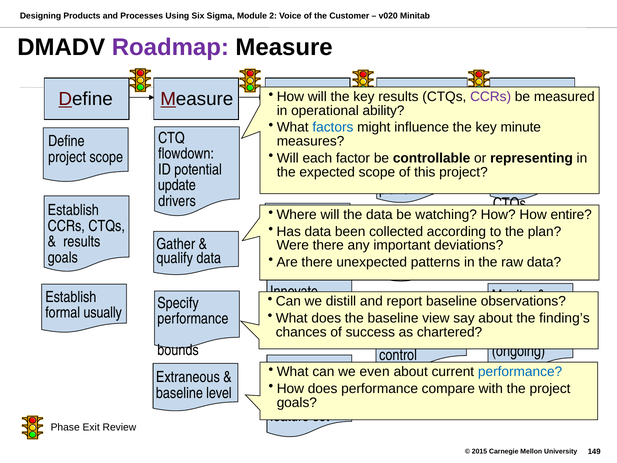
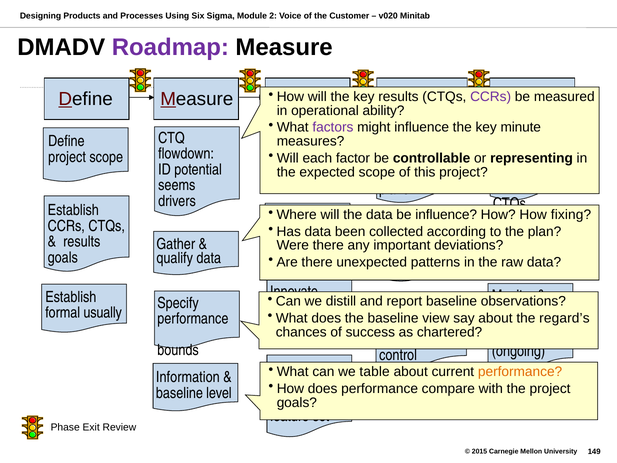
factors colour: blue -> purple (333, 127)
update: update -> seems (177, 185)
be watching: watching -> influence (446, 215)
entire: entire -> fixing (571, 215)
finding’s: finding’s -> regard’s (564, 318)
even: even -> table (375, 372)
performance colour: blue -> orange (520, 372)
Extraneous: Extraneous -> Information (188, 377)
